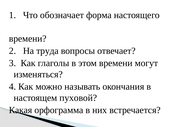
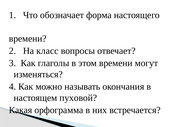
труда: труда -> класс (47, 51)
